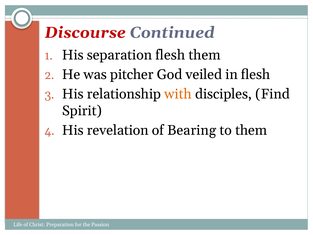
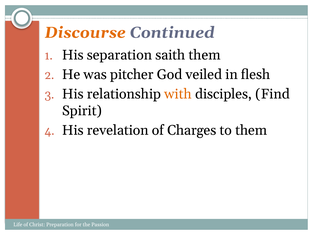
Discourse colour: red -> orange (85, 33)
separation flesh: flesh -> saith (170, 55)
Bearing: Bearing -> Charges (192, 130)
